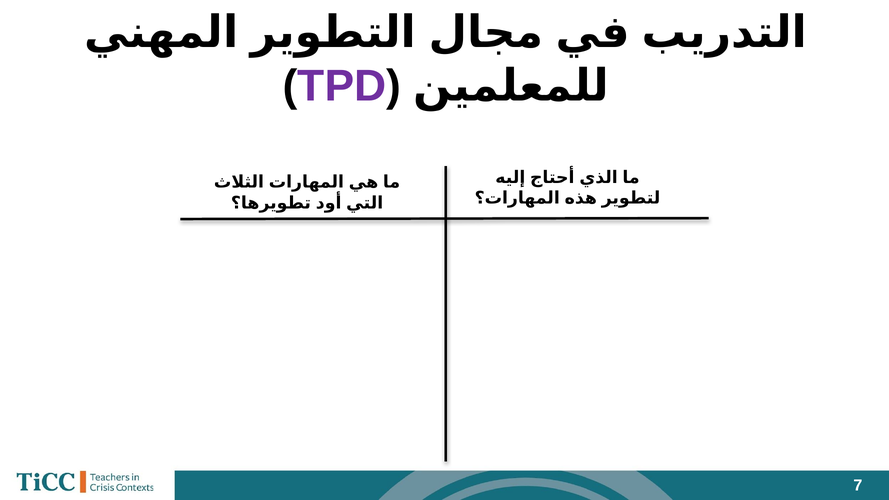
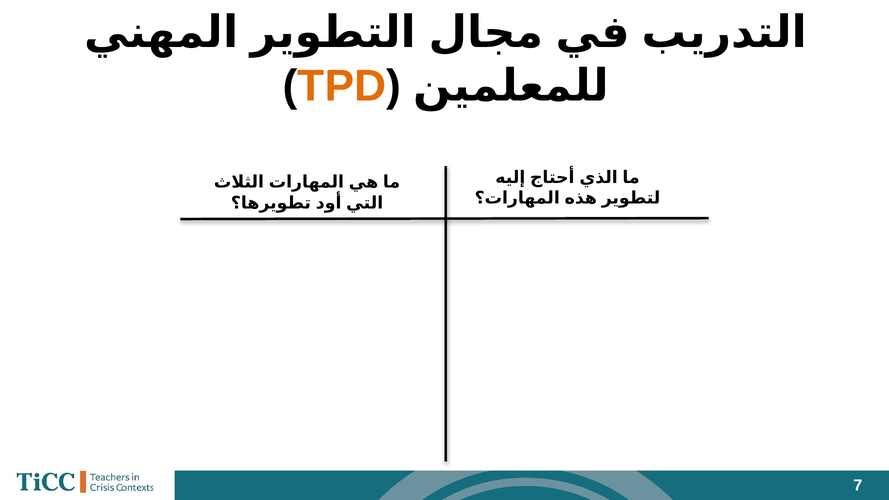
TPD colour: purple -> orange (342, 86)
